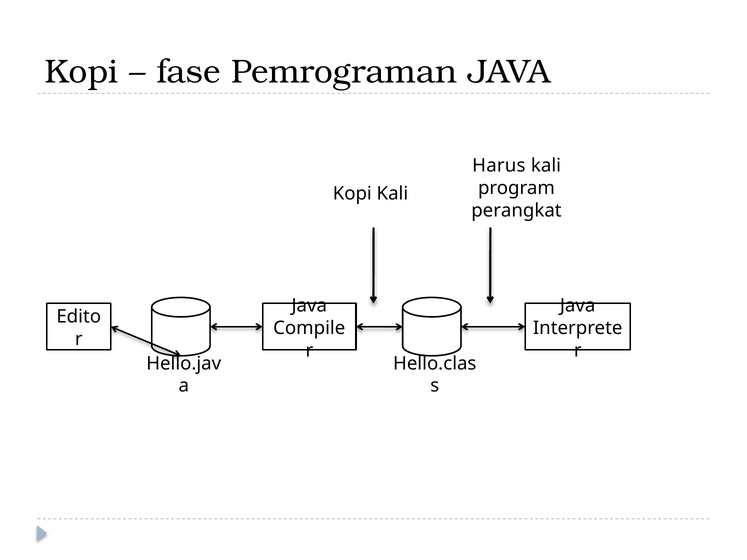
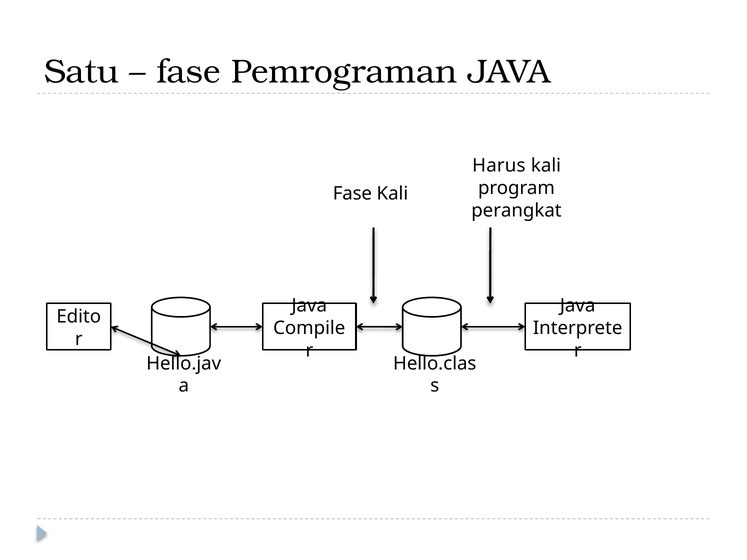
Kopi: Kopi -> Satu (82, 72)
Kopi: Kopi -> Fase (352, 194)
